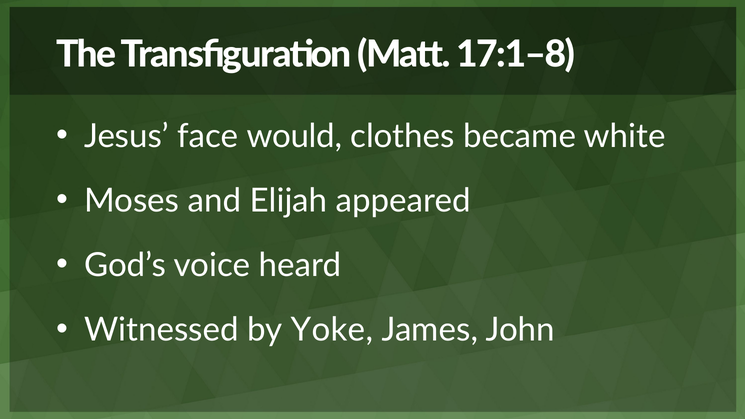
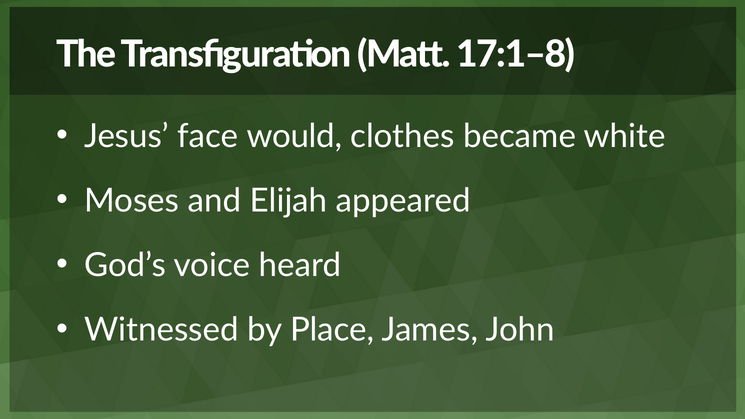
Yoke: Yoke -> Place (332, 330)
